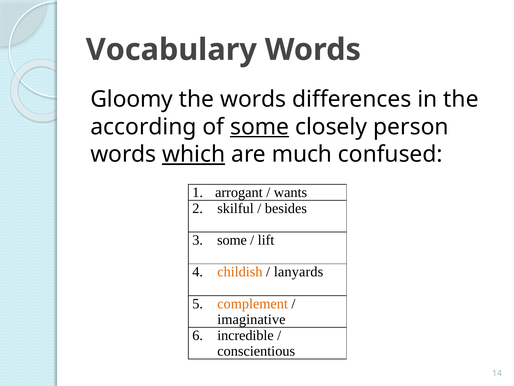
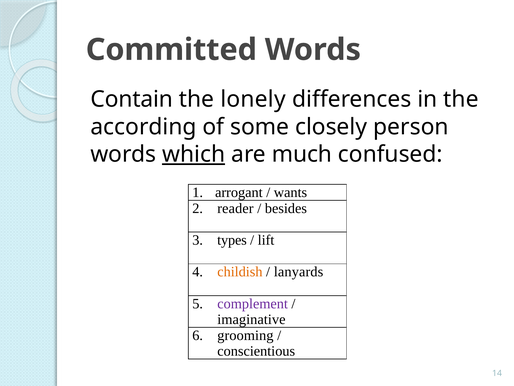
Vocabulary: Vocabulary -> Committed (171, 50)
Gloomy: Gloomy -> Contain (132, 99)
the words: words -> lonely (253, 99)
some underline: present -> none (260, 127)
skilful: skilful -> reader (235, 208)
3 some: some -> types (232, 240)
complement colour: orange -> purple (253, 303)
incredible: incredible -> grooming (245, 335)
